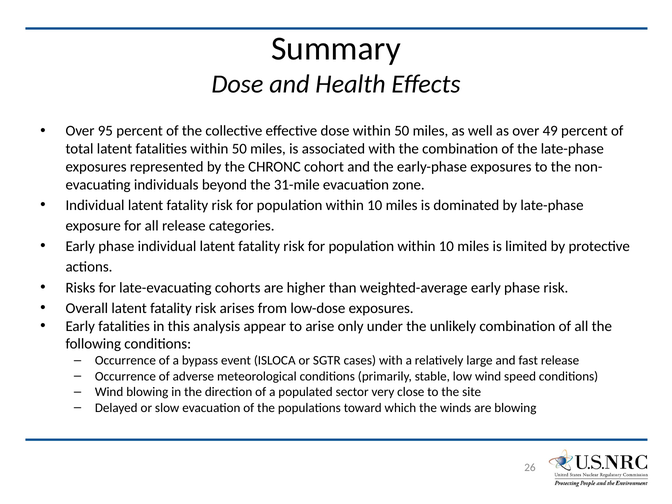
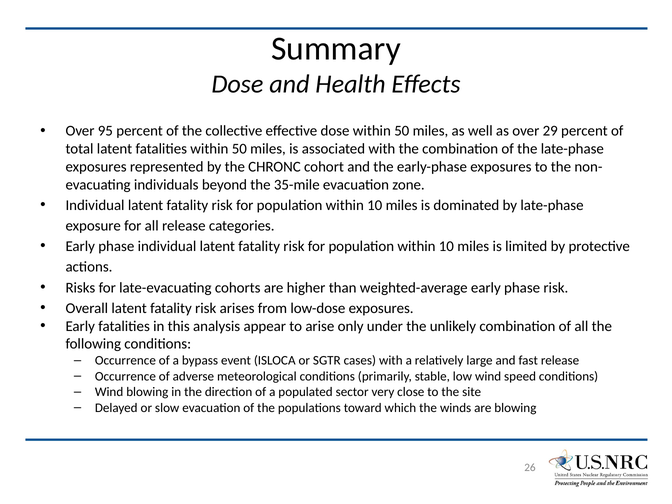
49: 49 -> 29 (550, 131)
31-mile: 31-mile -> 35-mile (297, 185)
